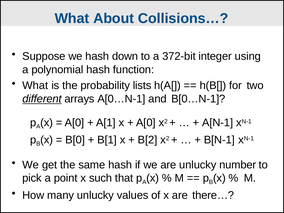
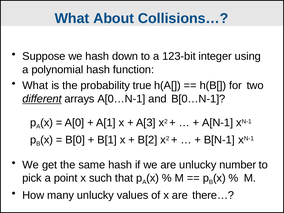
372-bit: 372-bit -> 123-bit (179, 56)
lists: lists -> true (142, 86)
A[0: A[0 -> A[3 (146, 123)
